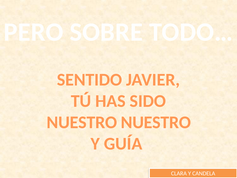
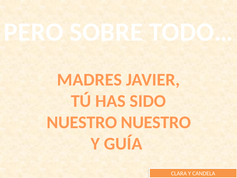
SENTIDO: SENTIDO -> MADRES (89, 80)
